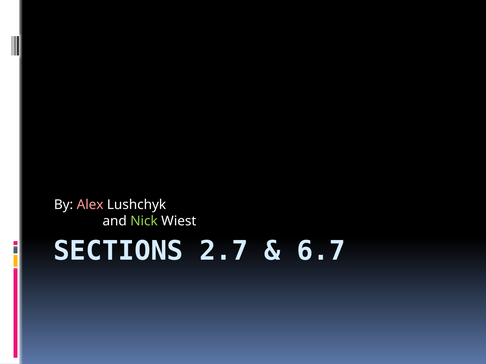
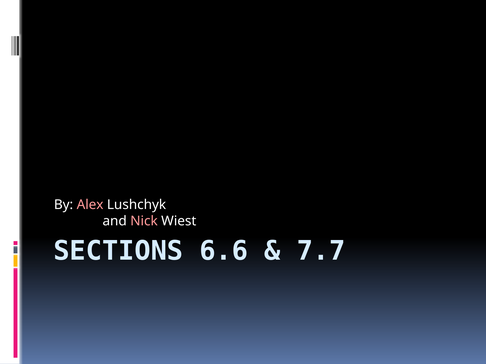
Nick colour: light green -> pink (144, 221)
2.7: 2.7 -> 6.6 (224, 251)
6.7: 6.7 -> 7.7 (321, 251)
